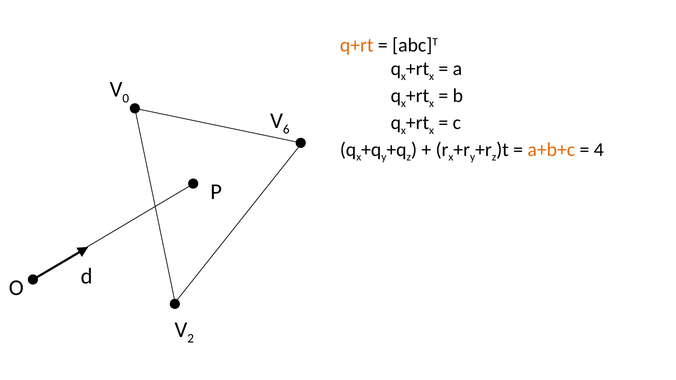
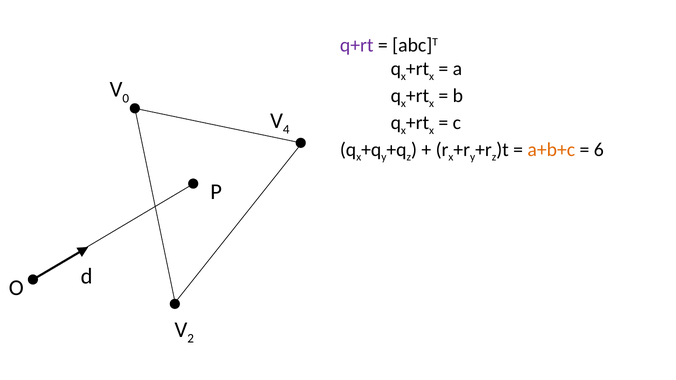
q+rt colour: orange -> purple (357, 45)
6: 6 -> 4 (286, 130)
4: 4 -> 6 (599, 150)
